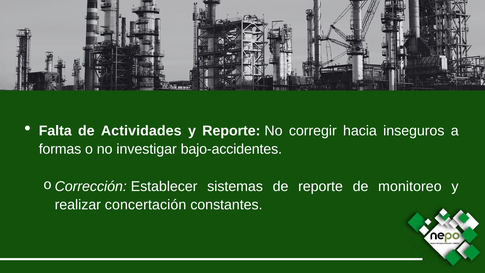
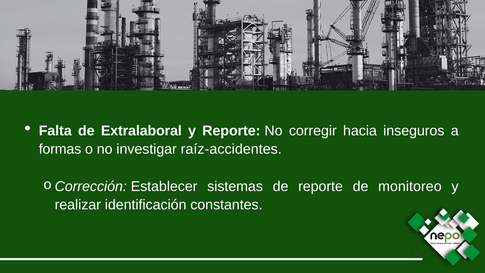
Actividades: Actividades -> Extralaboral (141, 131)
bajo-accidentes: bajo-accidentes -> raíz-accidentes (231, 149)
concertación: concertación -> identificación (146, 205)
